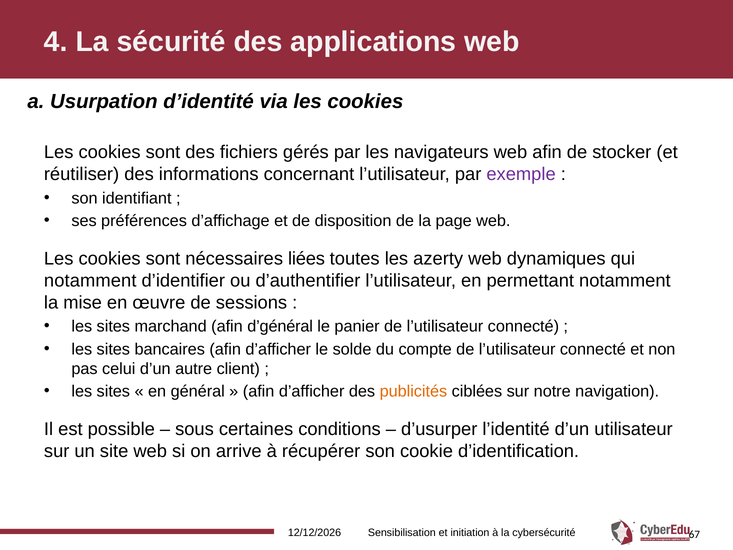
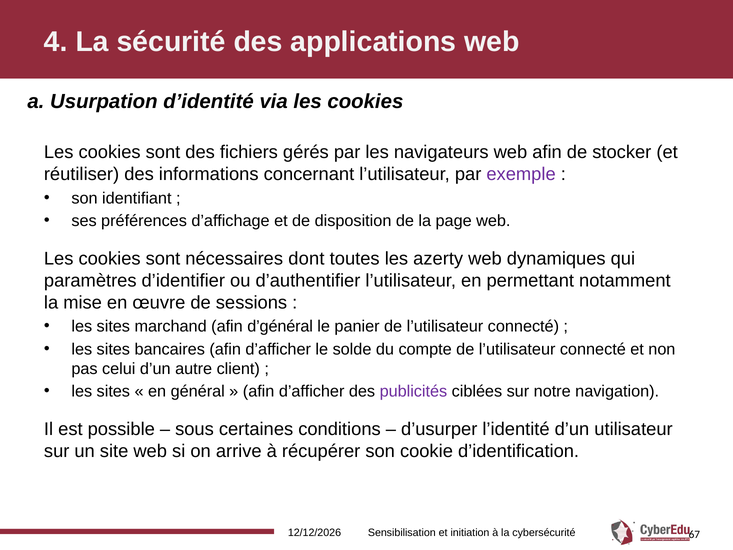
liées: liées -> dont (306, 258)
notamment: notamment -> paramètres (90, 280)
publicités colour: orange -> purple (413, 391)
